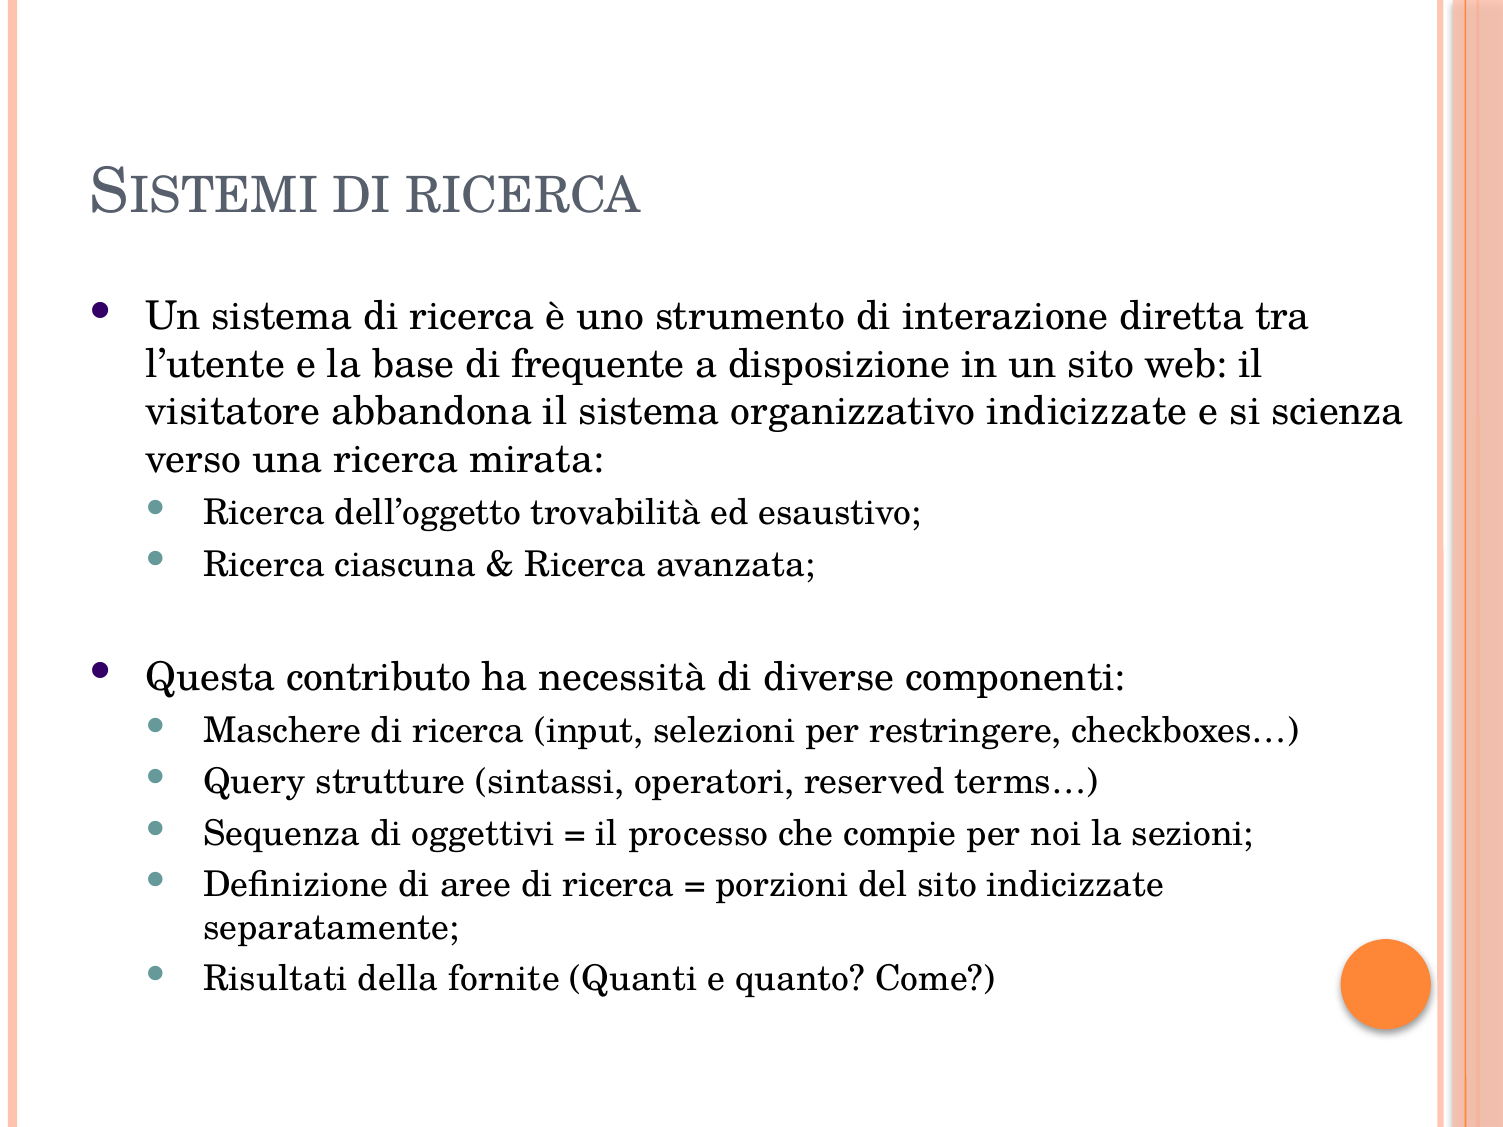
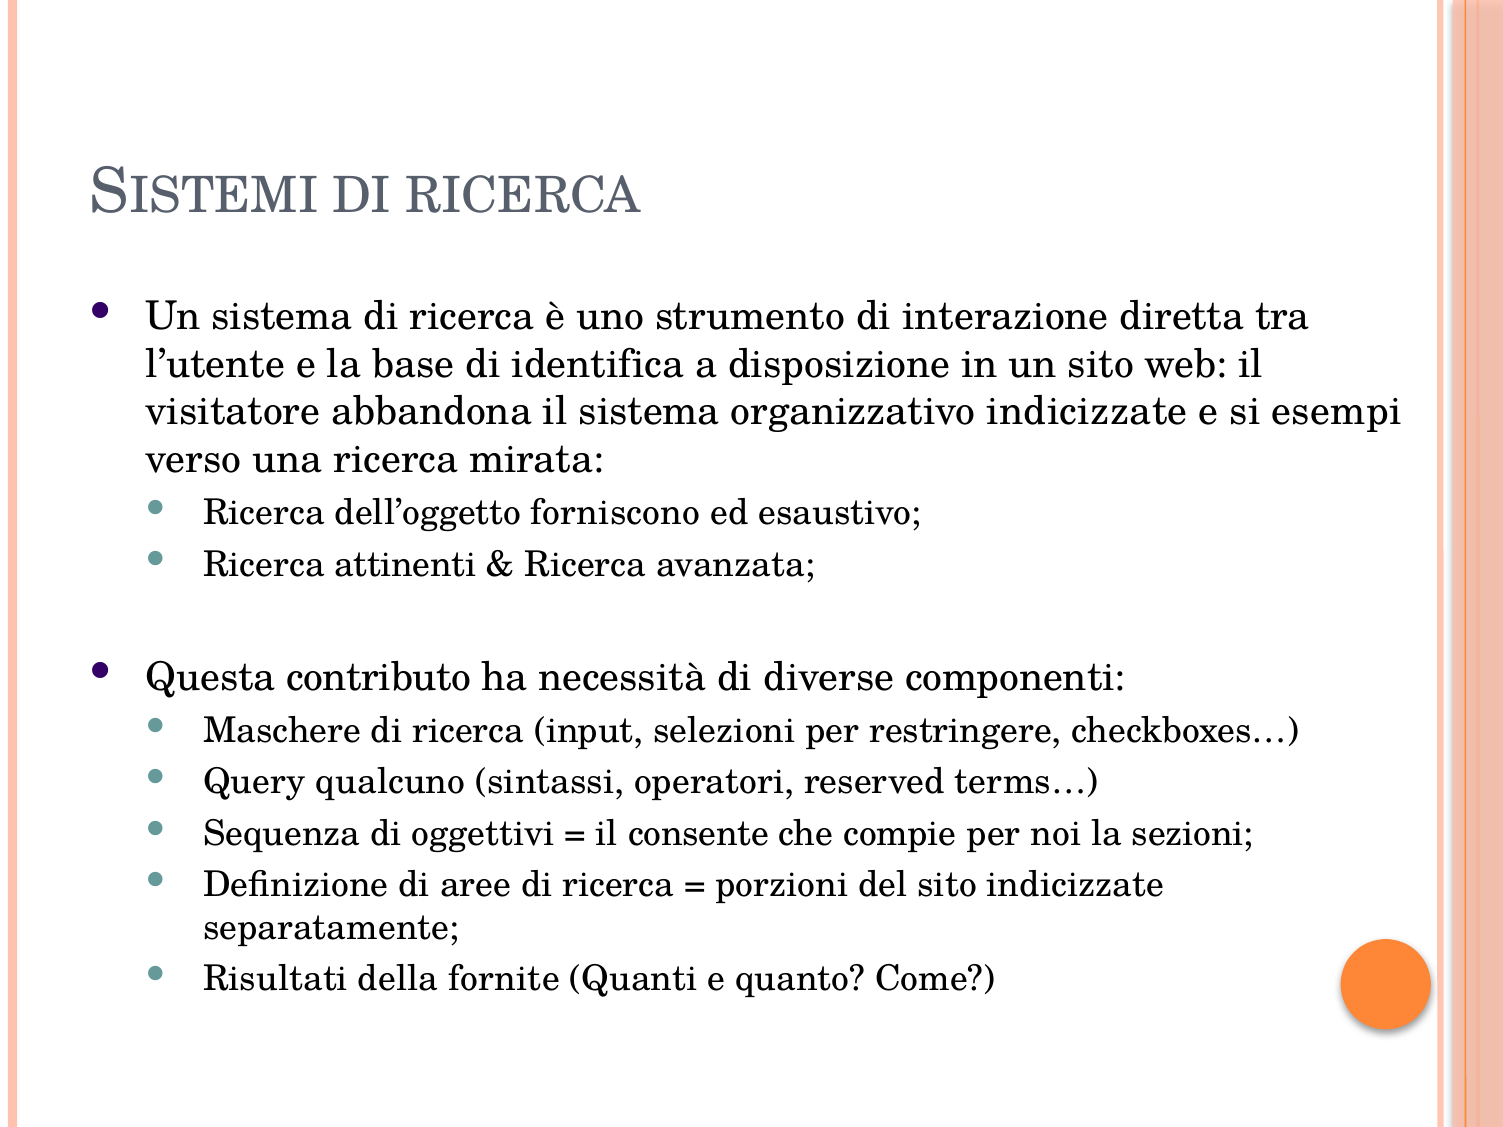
frequente: frequente -> identifica (598, 364)
scienza: scienza -> esempi (1337, 412)
trovabilità: trovabilità -> forniscono (616, 513)
ciascuna: ciascuna -> attinenti (405, 564)
strutture: strutture -> qualcuno (391, 782)
processo: processo -> consente (699, 834)
